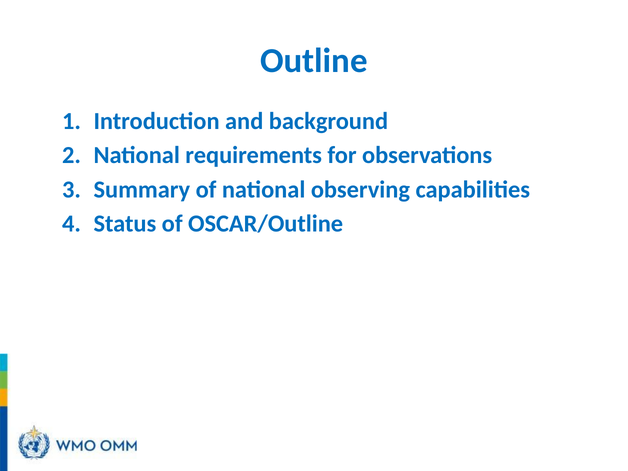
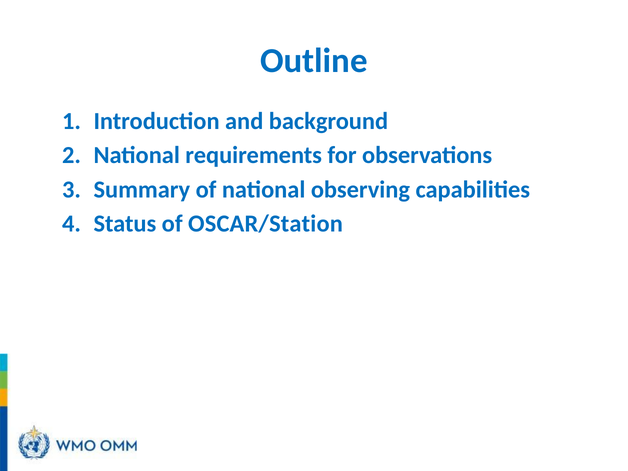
OSCAR/Outline: OSCAR/Outline -> OSCAR/Station (266, 224)
